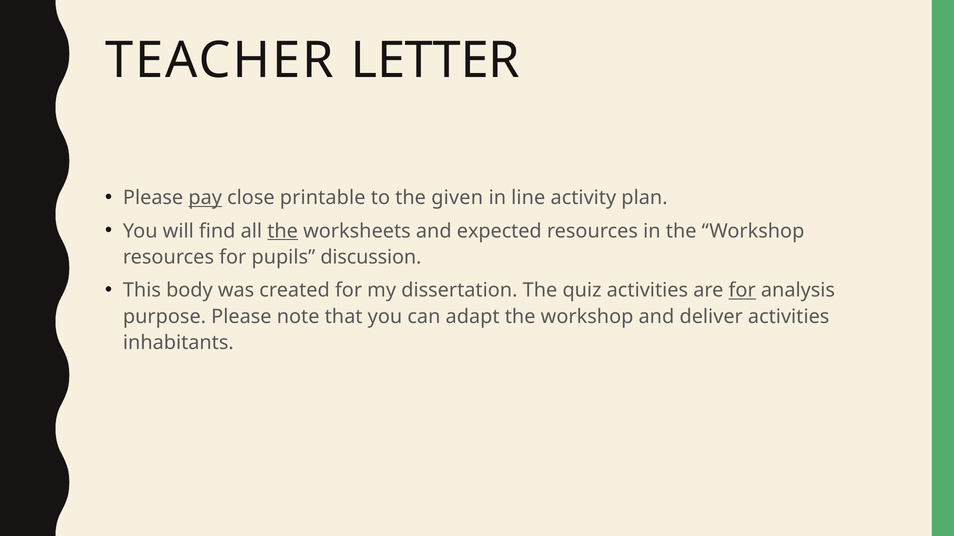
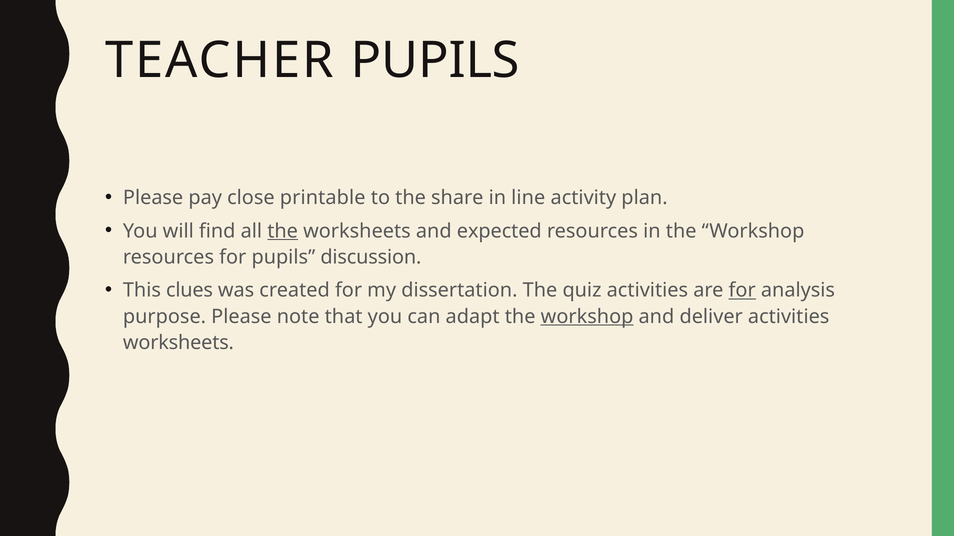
TEACHER LETTER: LETTER -> PUPILS (435, 61)
pay underline: present -> none (205, 198)
given: given -> share (457, 198)
body: body -> clues (190, 291)
workshop underline: none -> present (587, 317)
inhabitants: inhabitants -> worksheets (178, 343)
